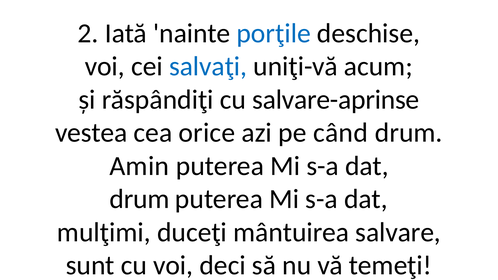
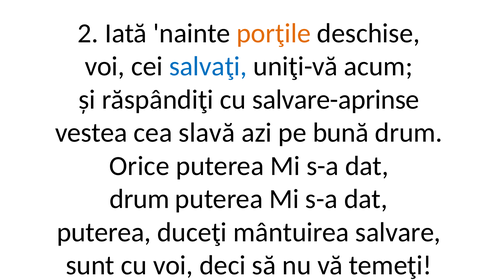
porţile colour: blue -> orange (274, 33)
orice: orice -> slavă (207, 133)
când: când -> bună (341, 133)
Amin: Amin -> Orice (139, 166)
mulţimi: mulţimi -> puterea (104, 232)
